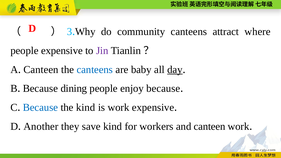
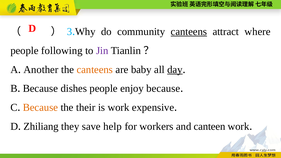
canteens underline: none -> present (189, 32)
people expensive: expensive -> following (62, 51)
Canteen: Canteen -> Another (41, 70)
canteens colour: blue -> orange (95, 70)
dining: dining -> dishes (74, 89)
Because colour: blue -> orange (40, 108)
the kind: kind -> their (86, 108)
Another: Another -> Zhiliang (41, 126)
save kind: kind -> help (113, 126)
